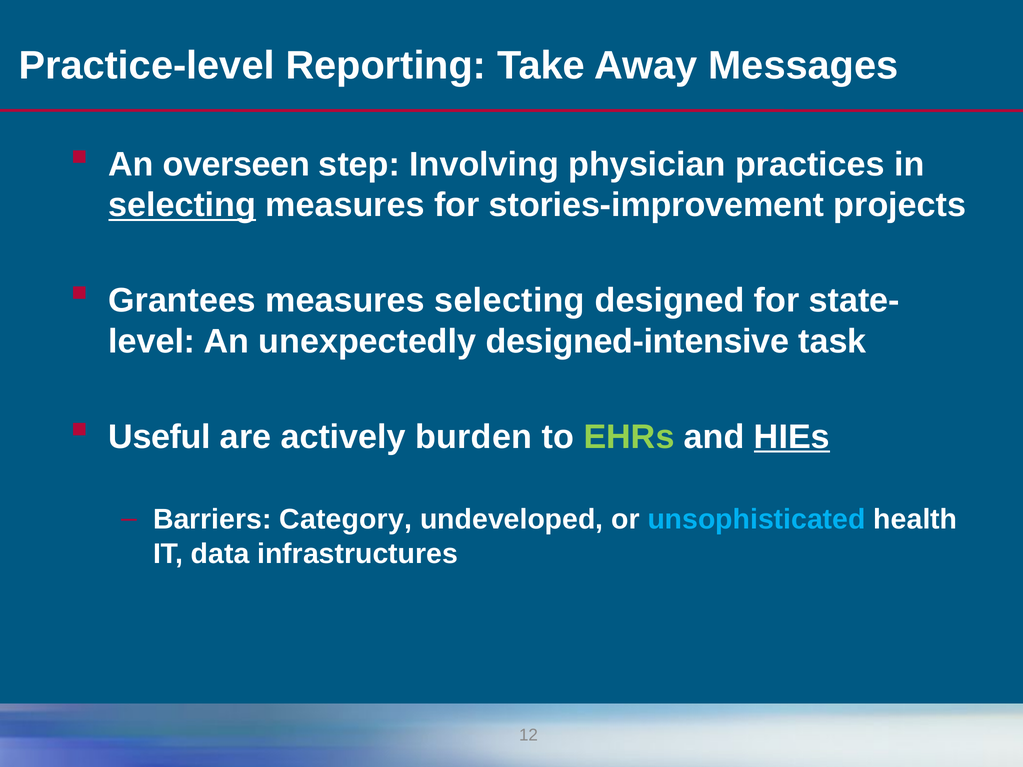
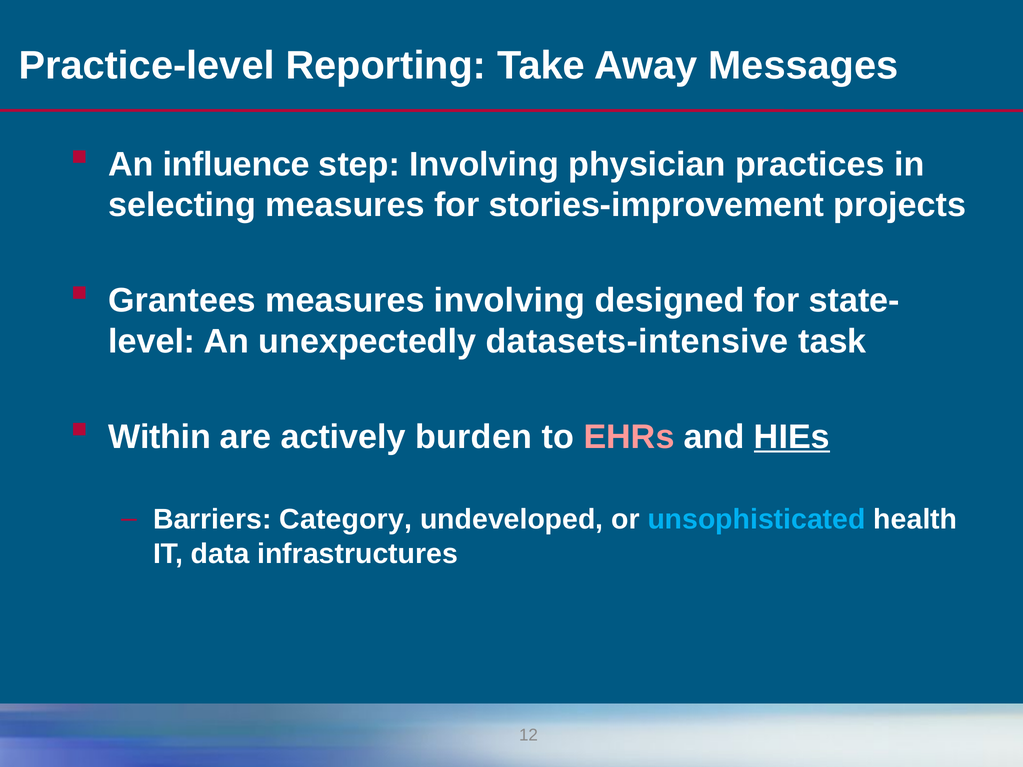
overseen: overseen -> influence (236, 164)
selecting underline: present -> none (182, 205)
measures selecting: selecting -> involving (510, 301)
designed-intensive: designed-intensive -> datasets-intensive (637, 342)
Useful: Useful -> Within (160, 437)
EHRs colour: light green -> pink (629, 437)
